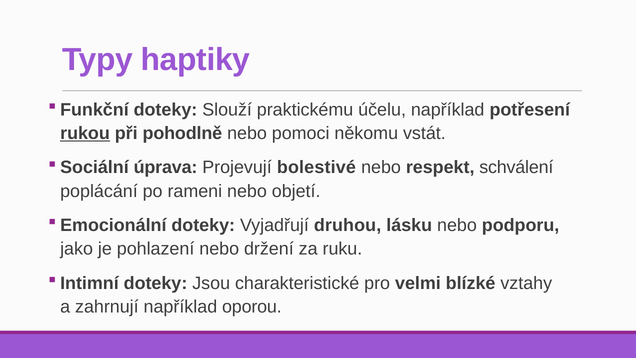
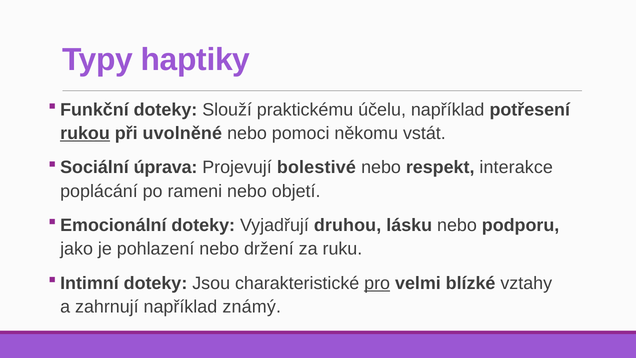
pohodlně: pohodlně -> uvolněné (182, 133)
schválení: schválení -> interakce (516, 167)
pro underline: none -> present (377, 283)
oporou: oporou -> známý (252, 307)
